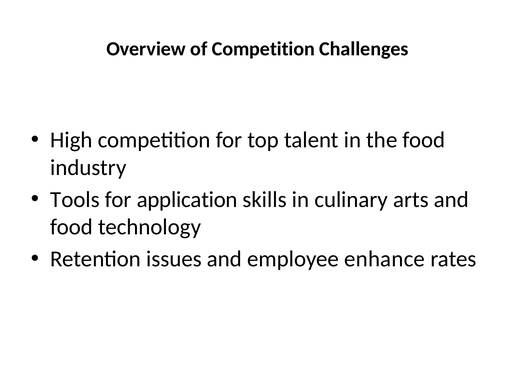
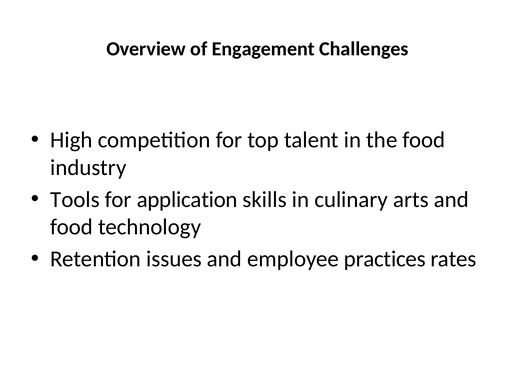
of Competition: Competition -> Engagement (263, 49)
enhance: enhance -> practices (385, 259)
